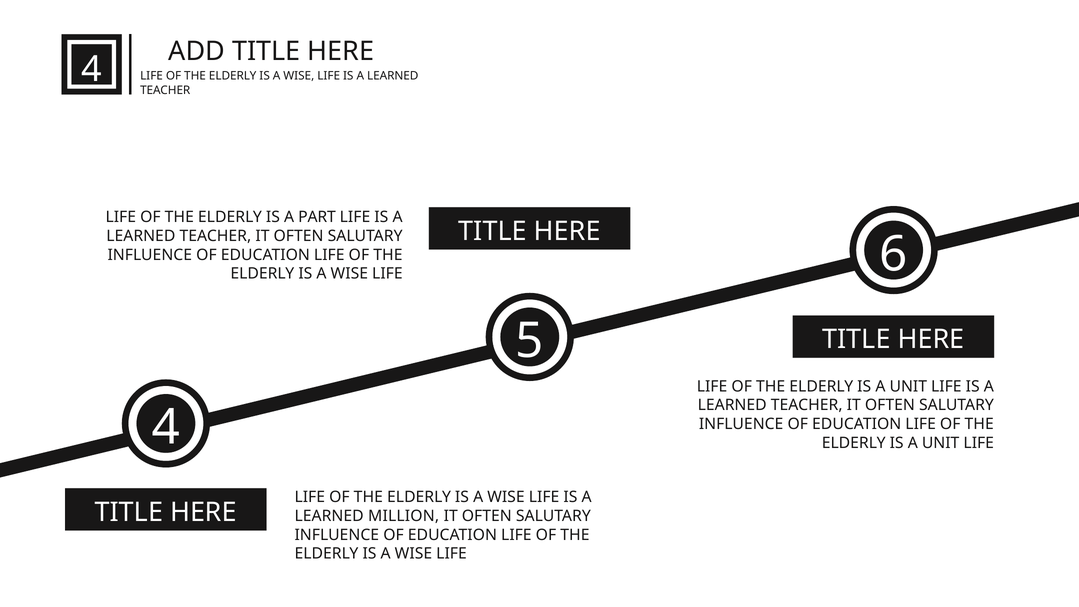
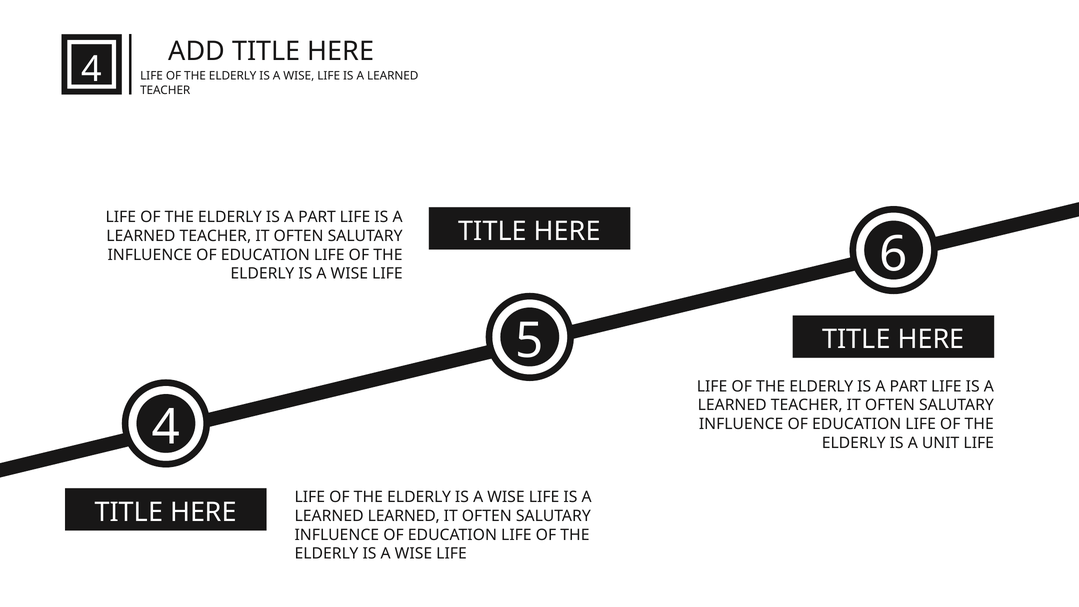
UNIT: UNIT -> PART (908, 386)
LEARNED MILLION: MILLION -> LEARNED (404, 516)
